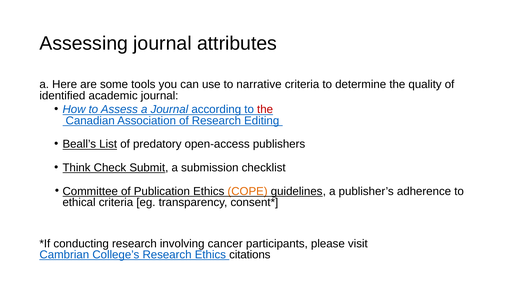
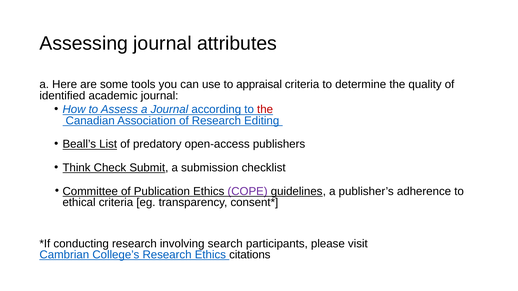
narrative: narrative -> appraisal (259, 85)
COPE colour: orange -> purple (248, 192)
cancer: cancer -> search (225, 244)
